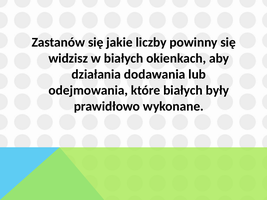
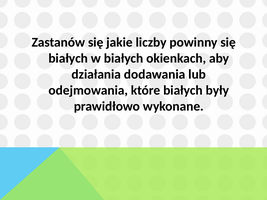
widzisz: widzisz -> białych (68, 58)
